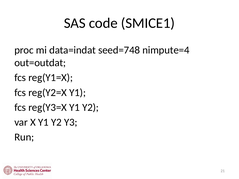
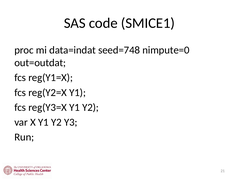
nimpute=4: nimpute=4 -> nimpute=0 (166, 50)
